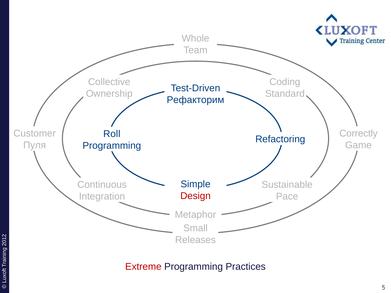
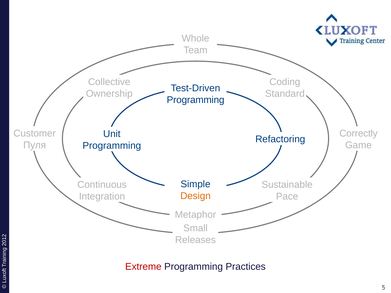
Рефакторим: Рефакторим -> Programming (196, 100)
Roll: Roll -> Unit (112, 134)
Design colour: red -> orange (196, 196)
